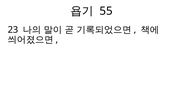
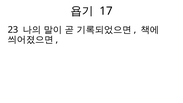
55: 55 -> 17 (106, 11)
